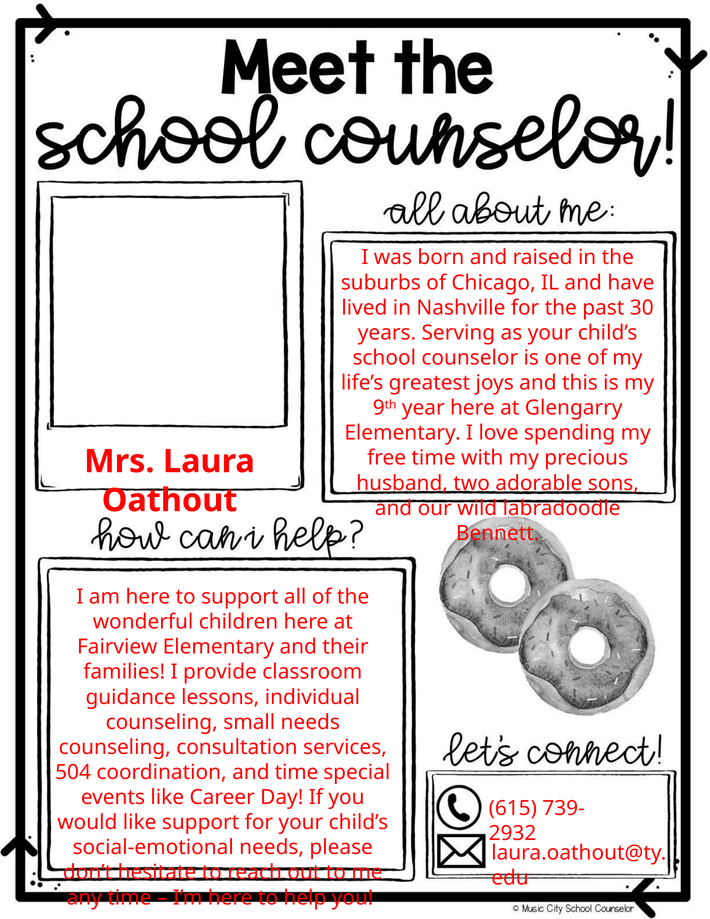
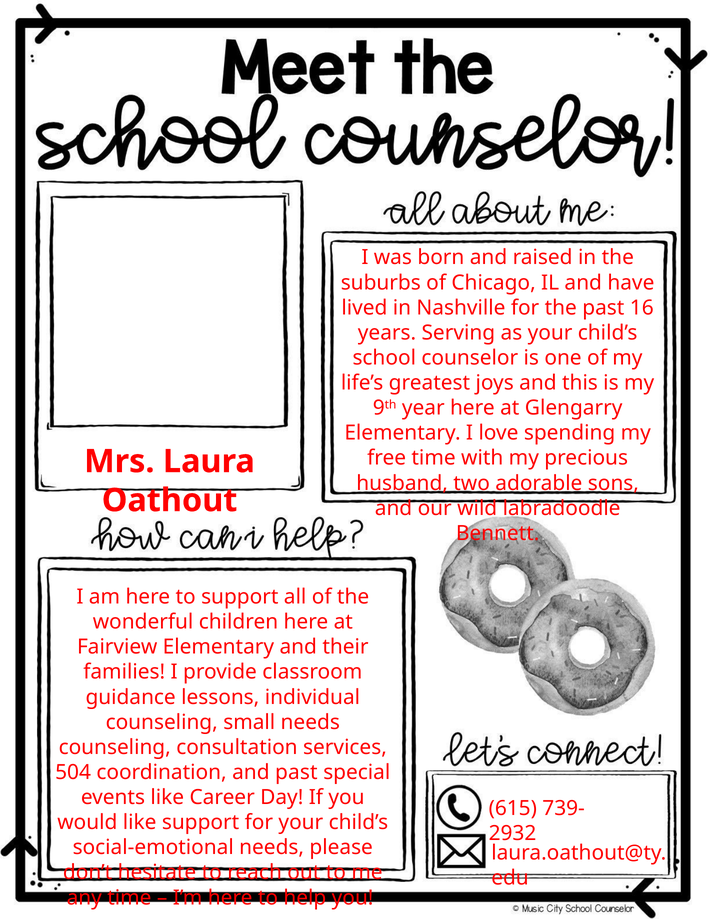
30: 30 -> 16 (642, 308)
and time: time -> past (296, 772)
